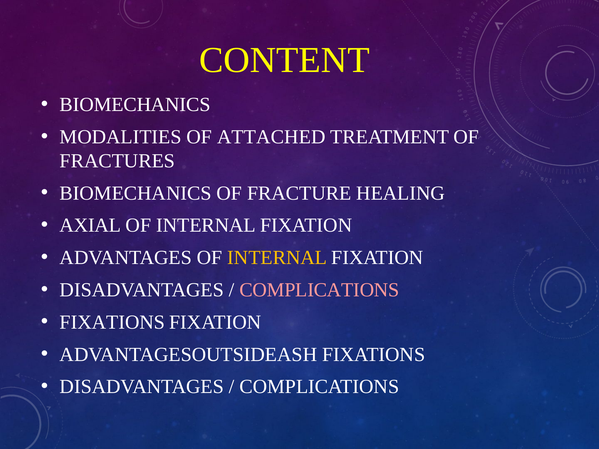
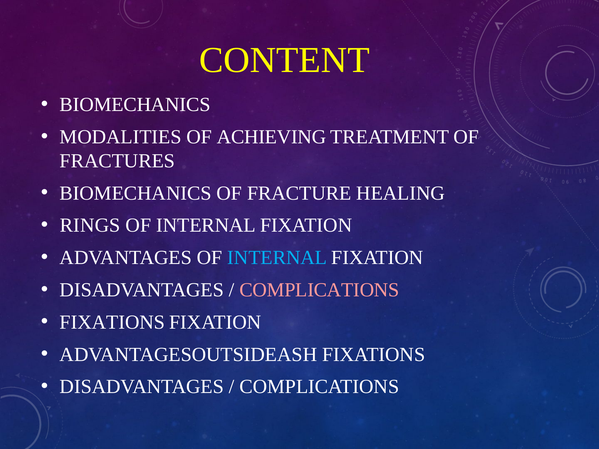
ATTACHED: ATTACHED -> ACHIEVING (271, 137)
AXIAL: AXIAL -> RINGS (90, 226)
INTERNAL colour: yellow -> light blue (277, 258)
